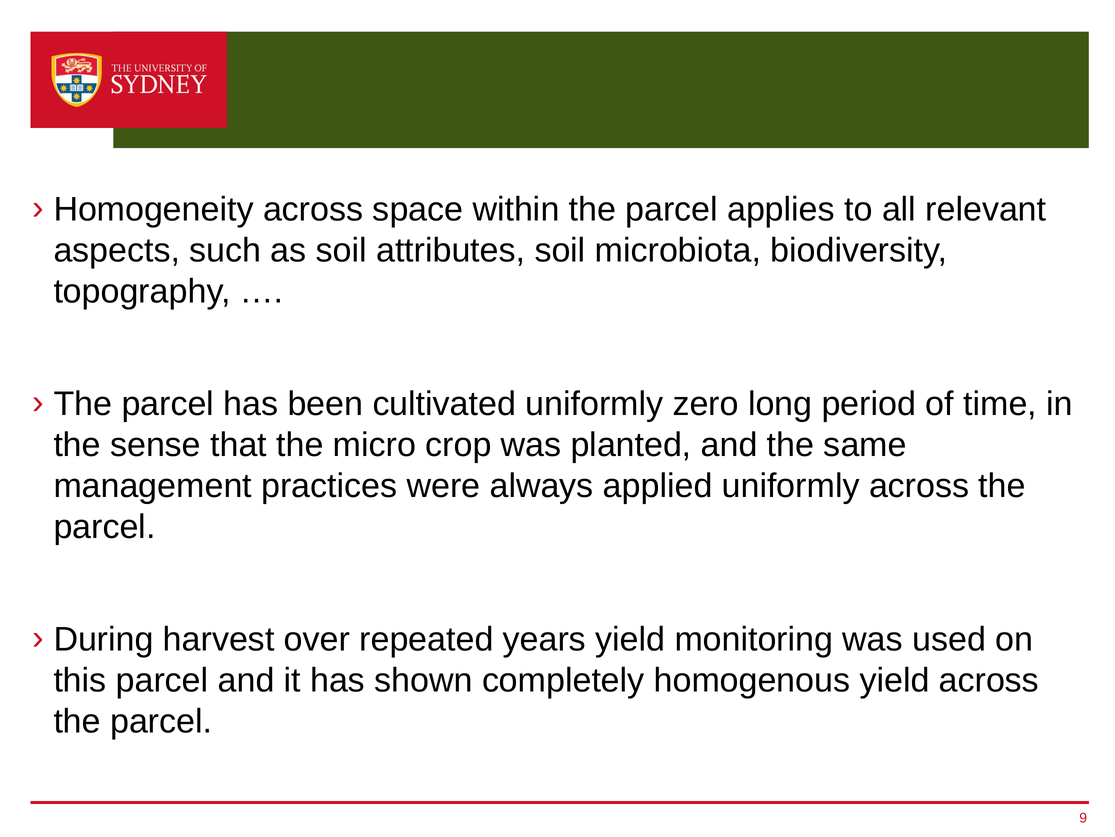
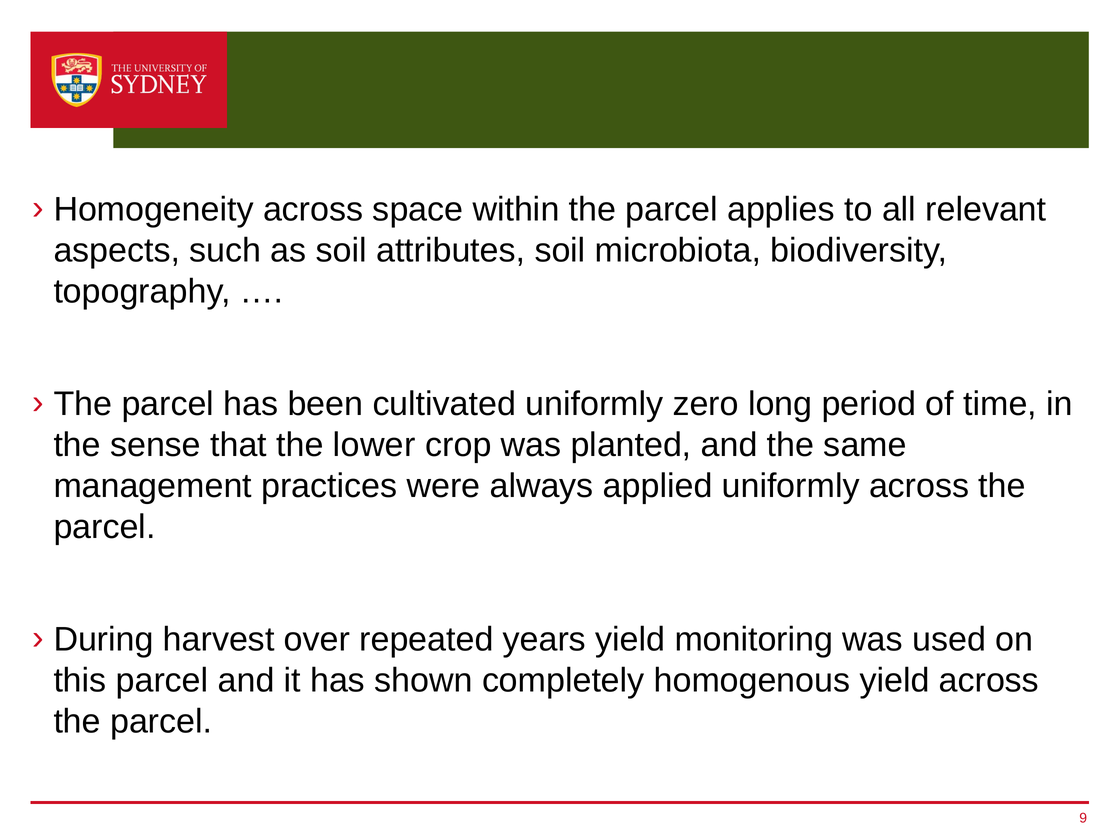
micro: micro -> lower (374, 445)
